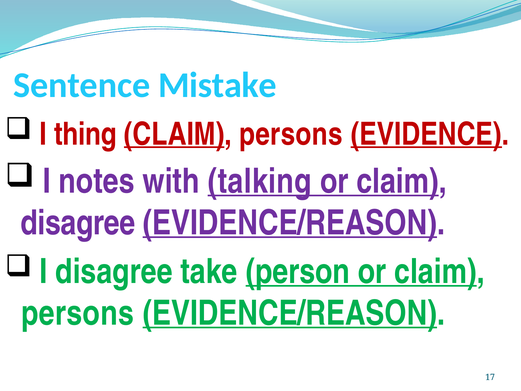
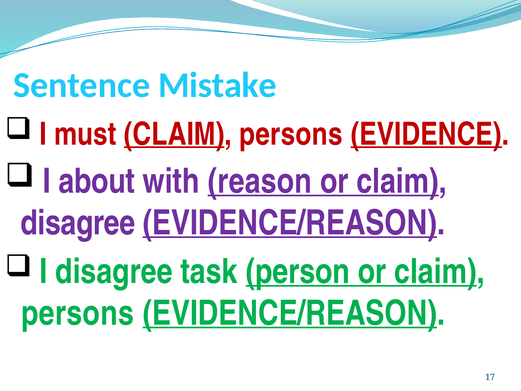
thing: thing -> must (85, 134)
notes: notes -> about (97, 181)
talking: talking -> reason (260, 181)
take: take -> task (209, 272)
